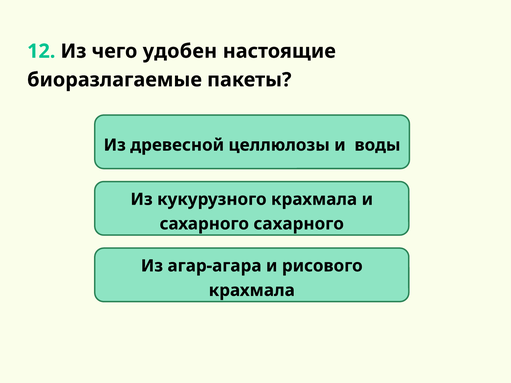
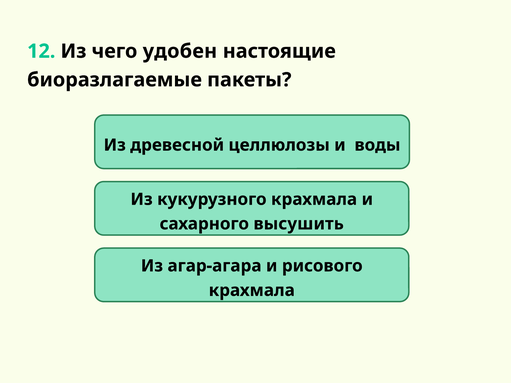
сахарного сахарного: сахарного -> высушить (299, 224)
